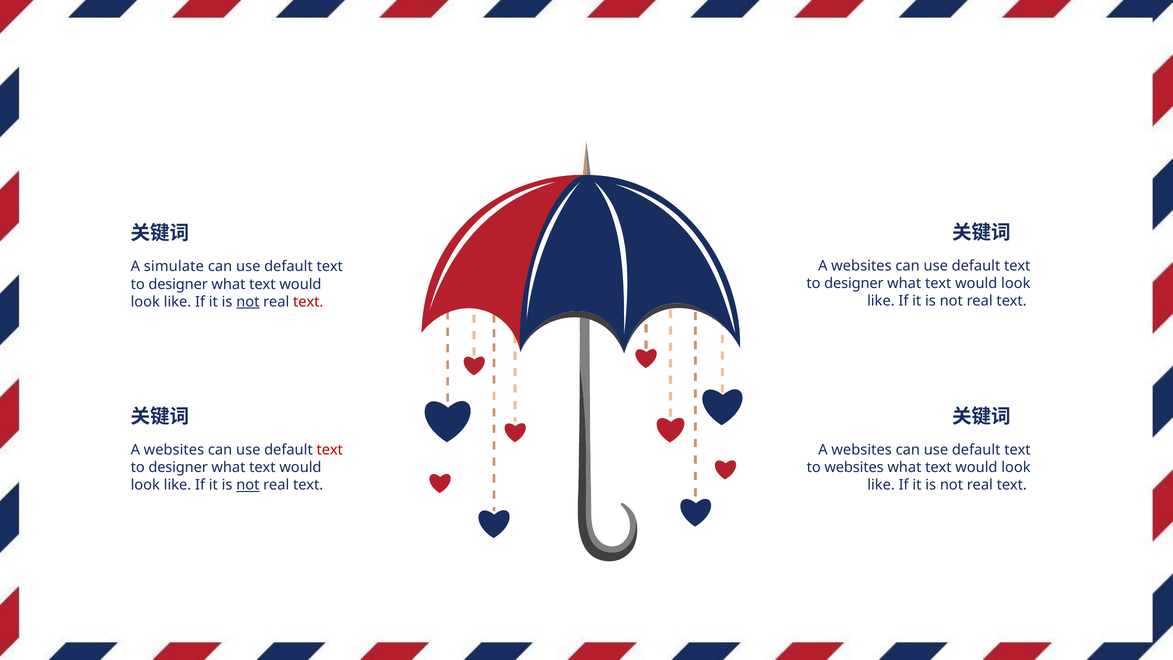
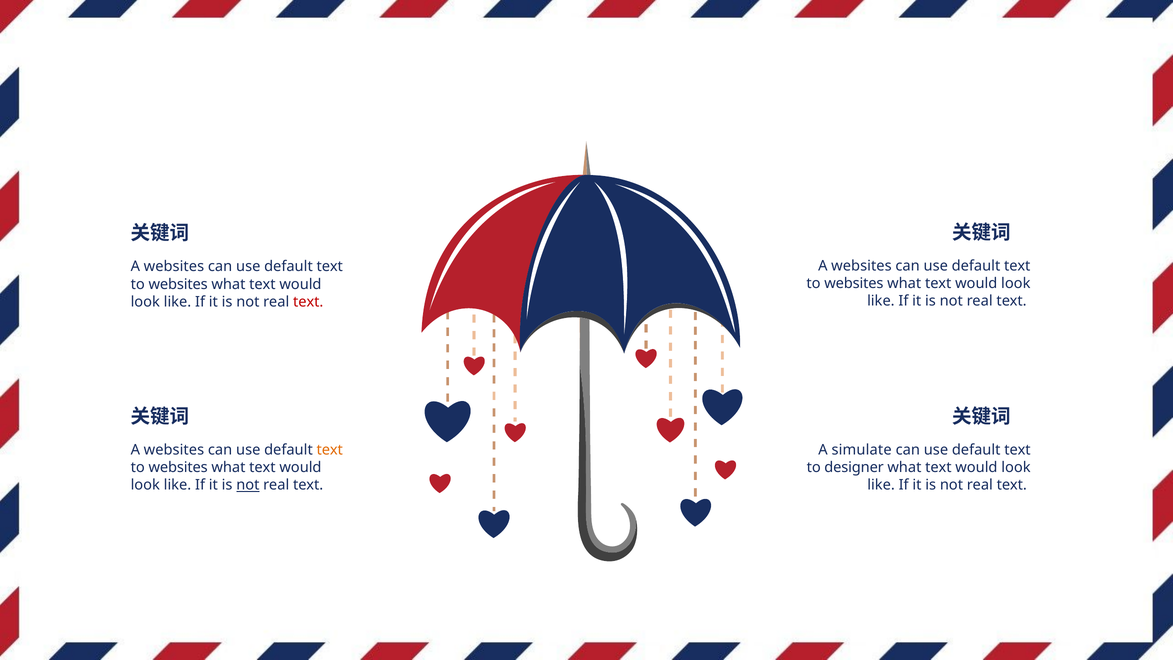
simulate: simulate -> websites (174, 267)
designer: designer -> websites (854, 283)
designer: designer -> websites (178, 284)
not underline: present -> none (248, 302)
text colour: red -> orange (330, 450)
websites: websites -> simulate (862, 450)
designer: designer -> websites (178, 467)
to websites: websites -> designer (854, 467)
